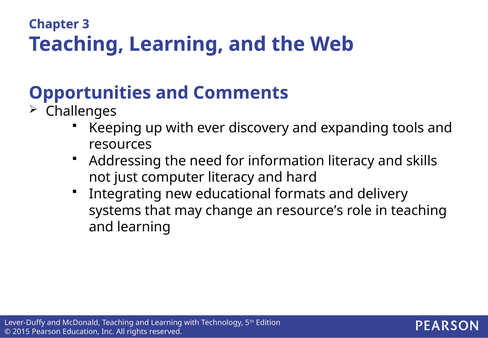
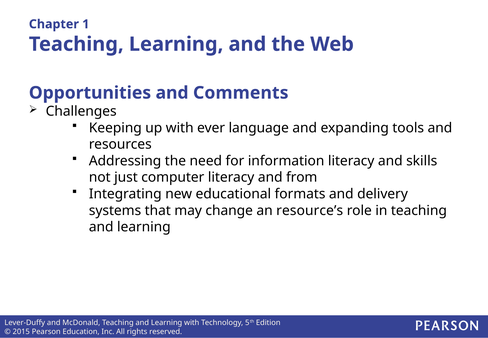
3: 3 -> 1 (86, 24)
discovery: discovery -> language (259, 128)
hard: hard -> from (302, 177)
